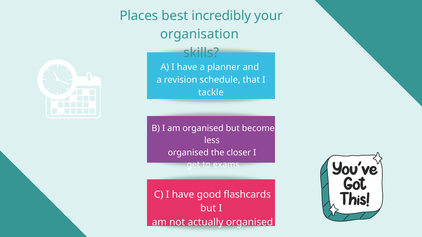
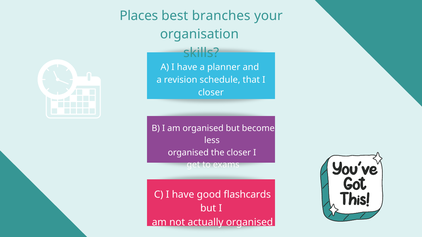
incredibly: incredibly -> branches (221, 16)
tackle: tackle -> closer (211, 93)
